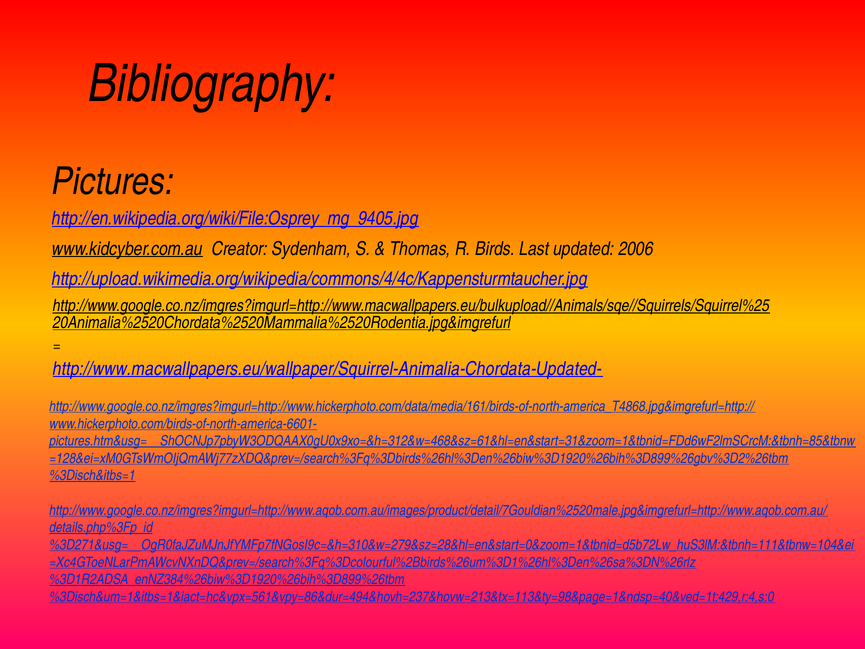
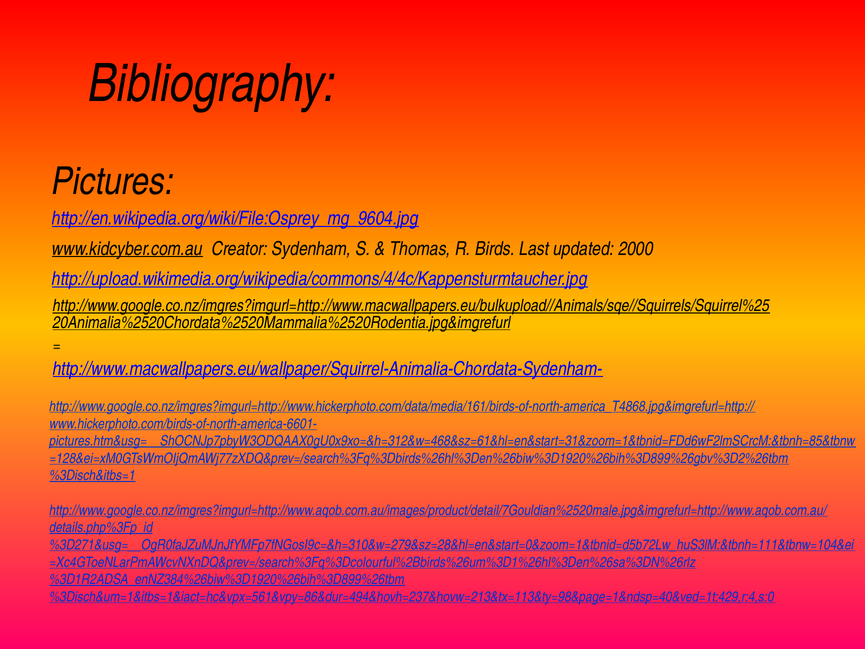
http://en.wikipedia.org/wiki/File:Osprey_mg_9405.jpg: http://en.wikipedia.org/wiki/File:Osprey_mg_9405.jpg -> http://en.wikipedia.org/wiki/File:Osprey_mg_9604.jpg (235, 219)
2006: 2006 -> 2000 (636, 249)
http://www.macwallpapers.eu/wallpaper/Squirrel-Animalia-Chordata-Updated-: http://www.macwallpapers.eu/wallpaper/Squirrel-Animalia-Chordata-Updated- -> http://www.macwallpapers.eu/wallpaper/Squirrel-Animalia-Chordata-Sydenham- (328, 369)
